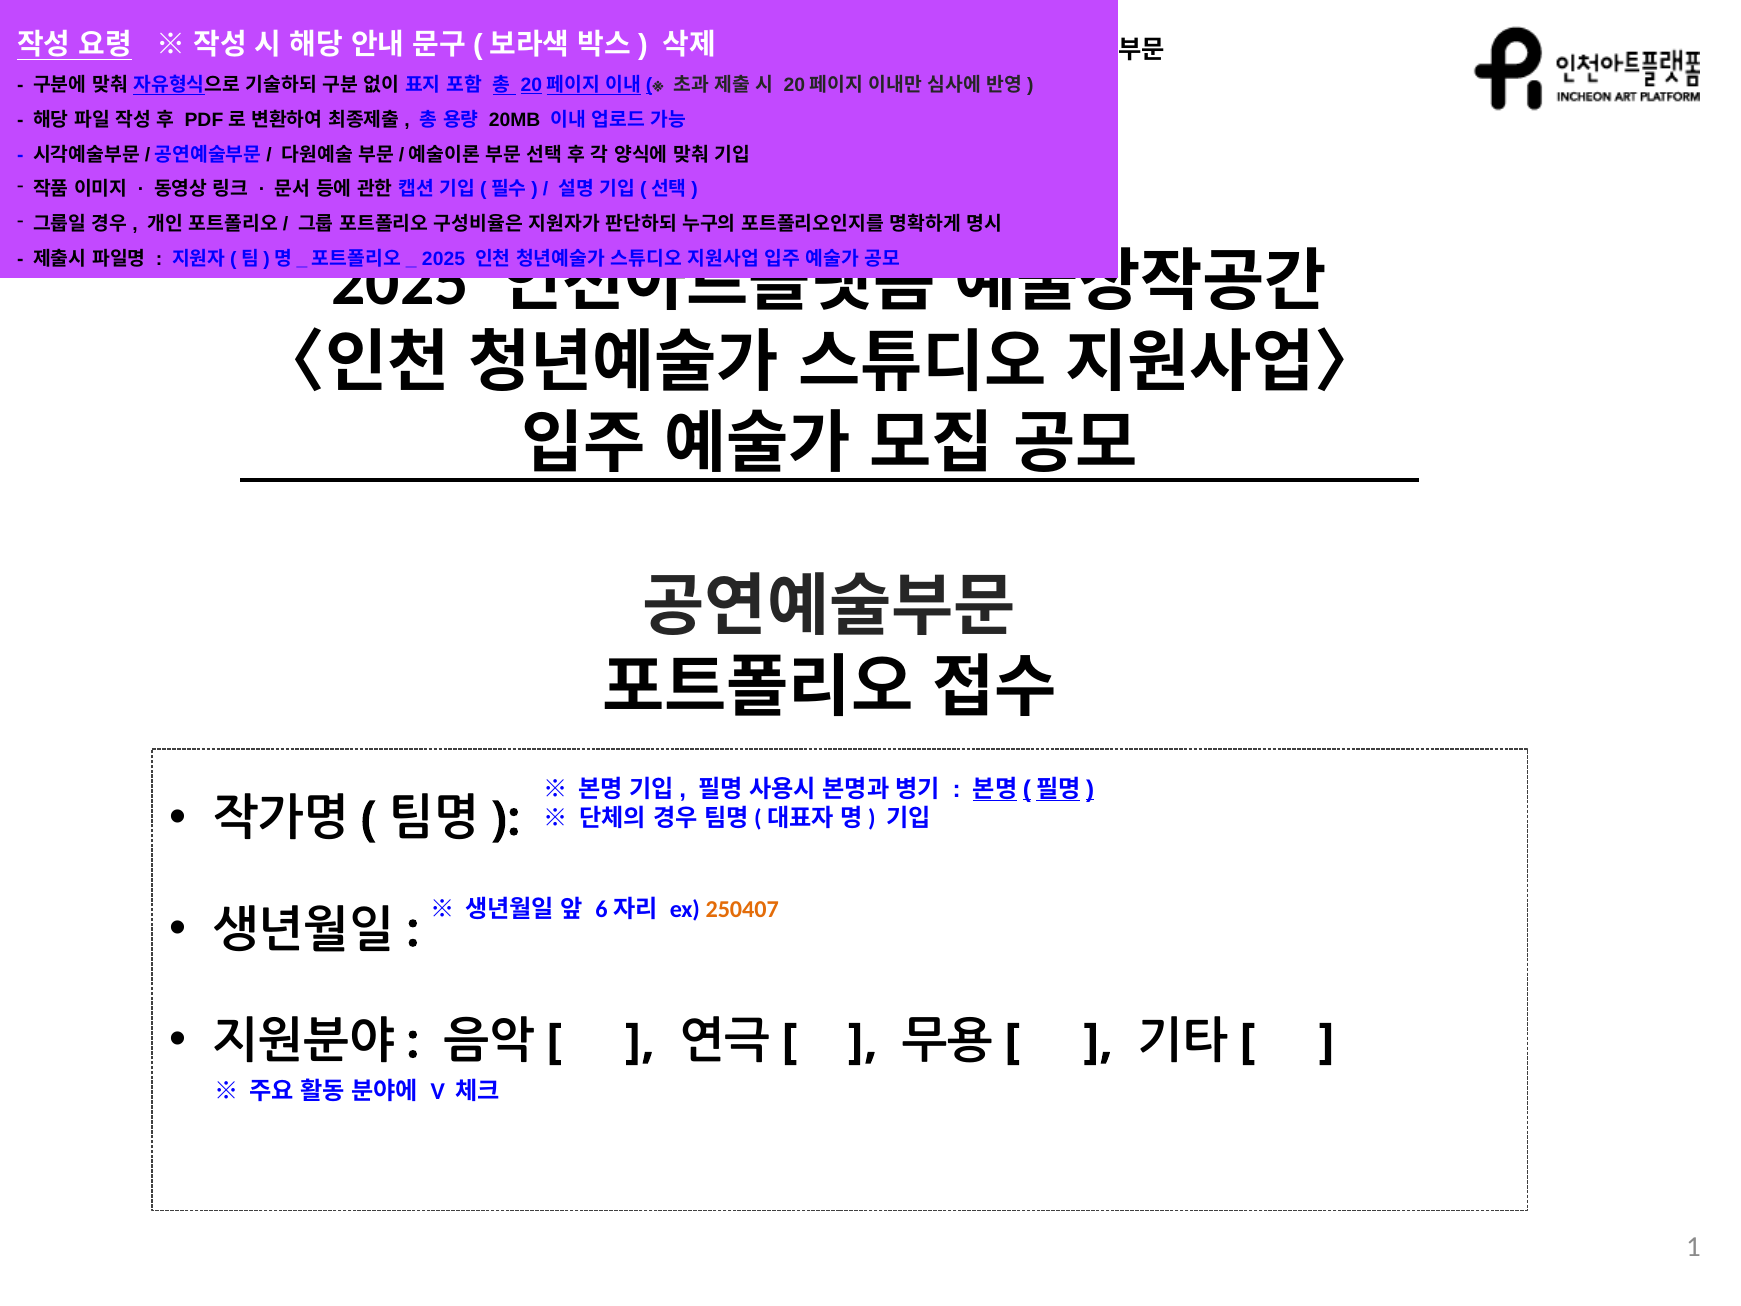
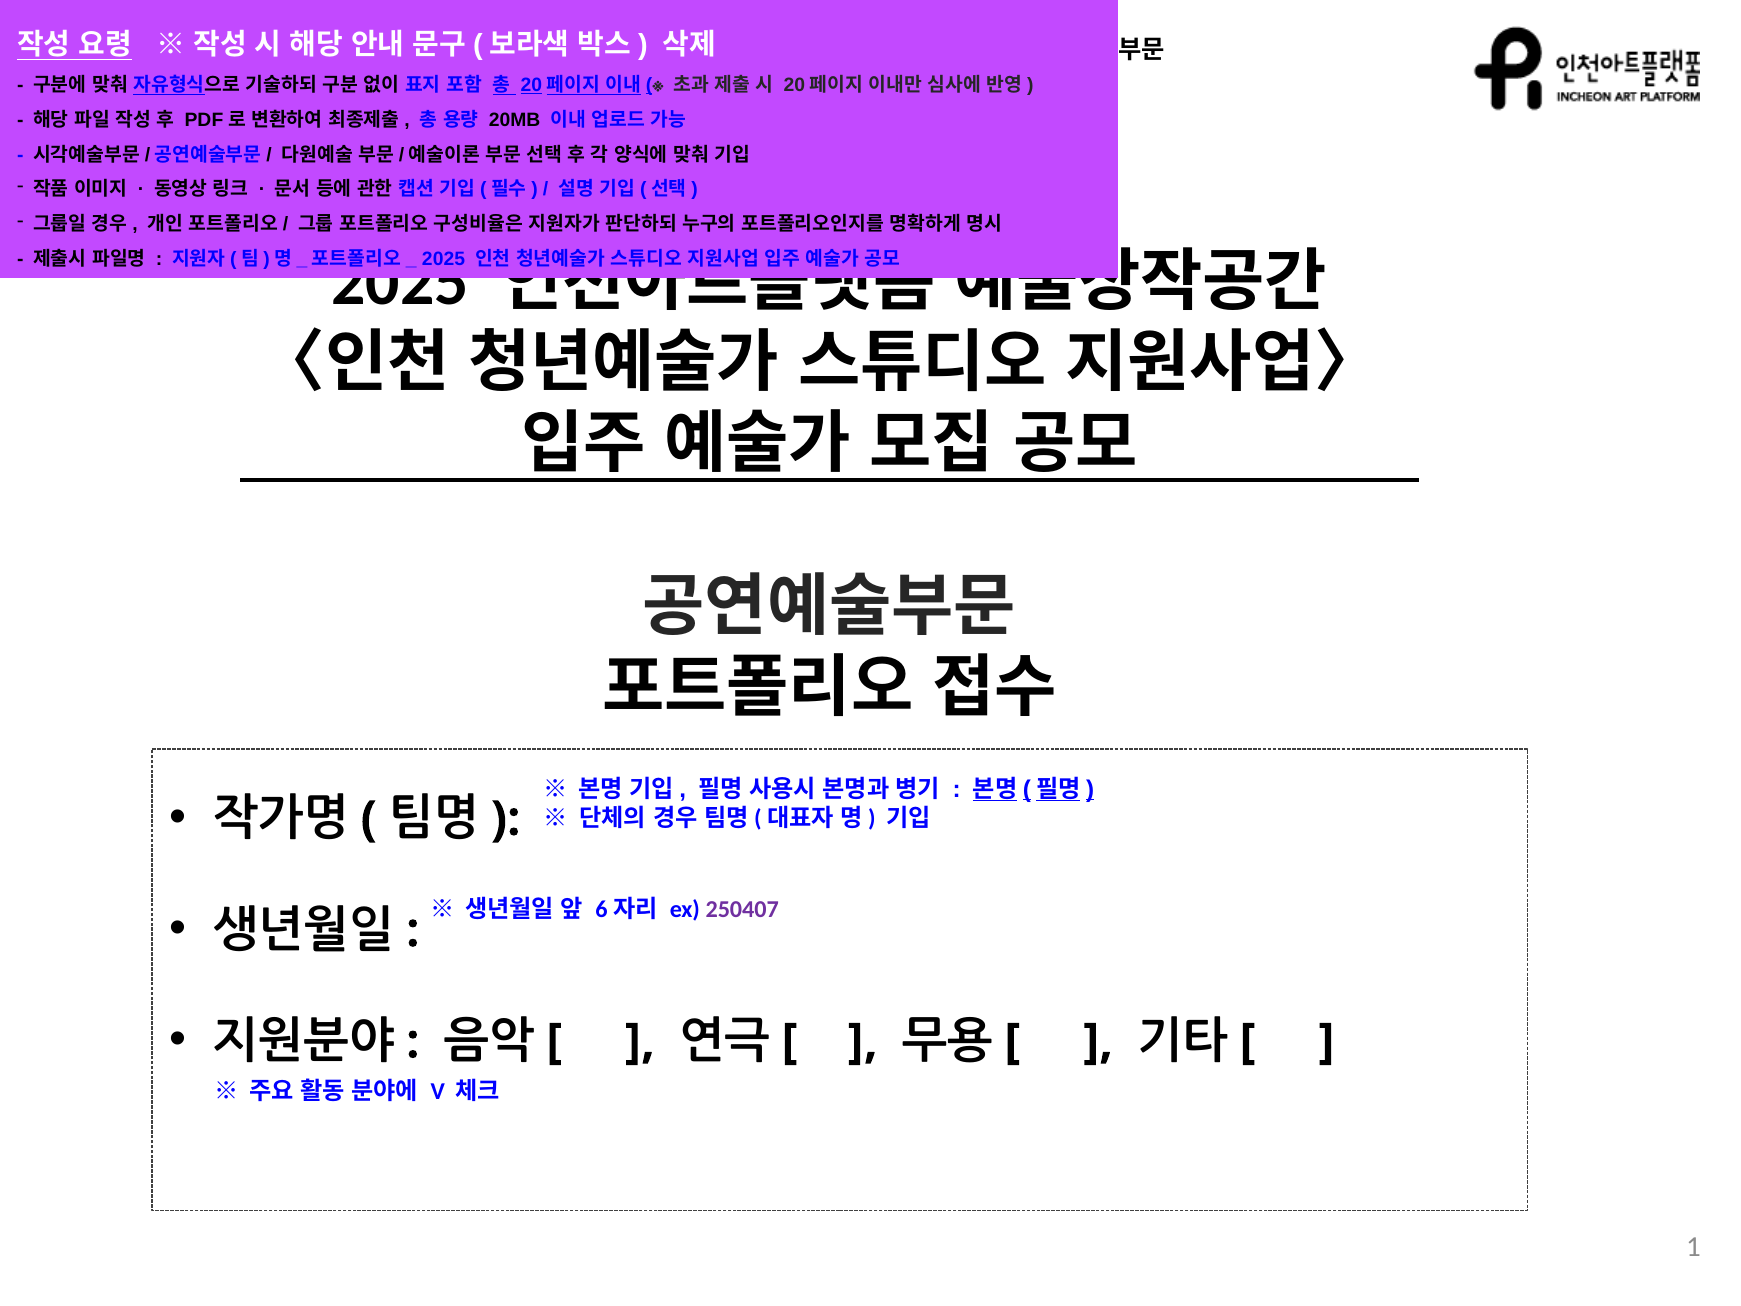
250407 colour: orange -> purple (742, 909)
